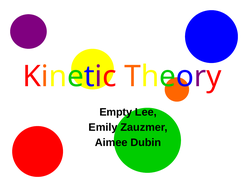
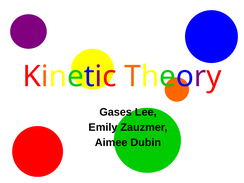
Empty: Empty -> Gases (116, 112)
